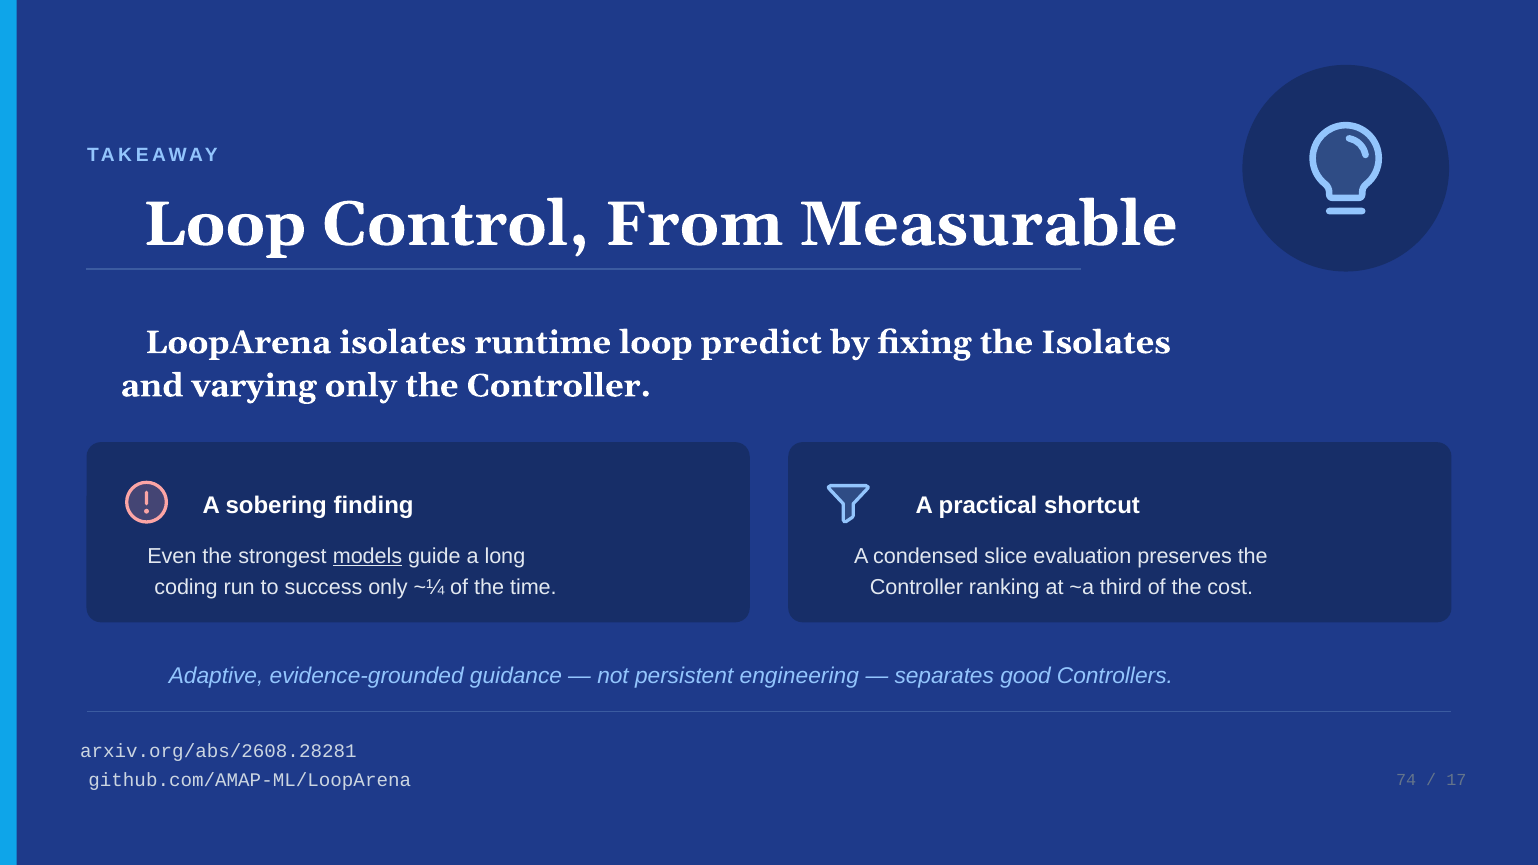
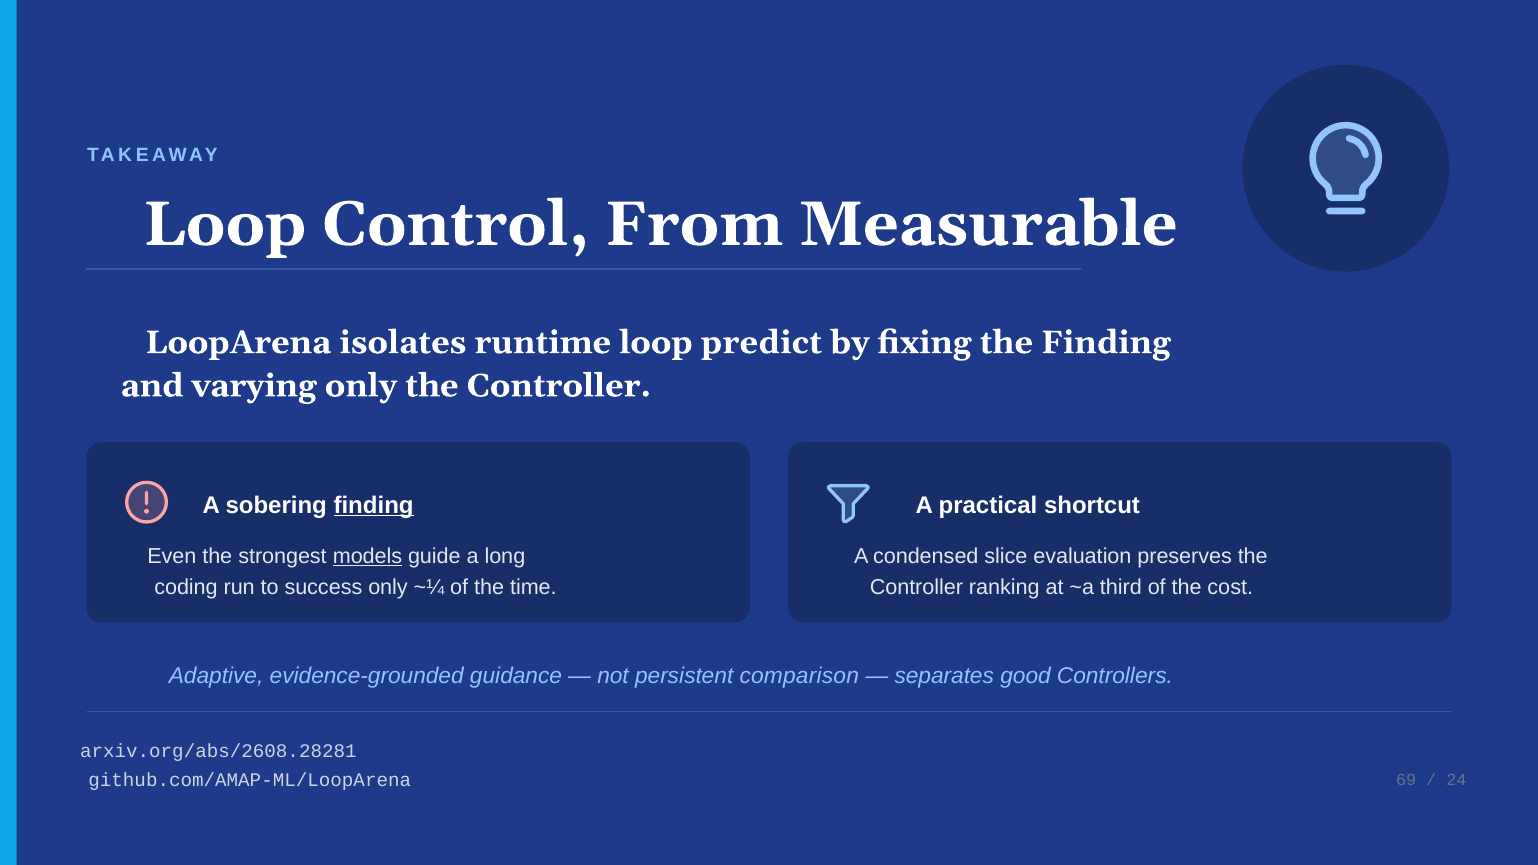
the Isolates: Isolates -> Finding (1106, 343)
finding underline: none -> present (374, 505)
engineering: engineering -> comparison (799, 676)
74: 74 -> 69 (1406, 780)
17: 17 -> 24 (1456, 780)
